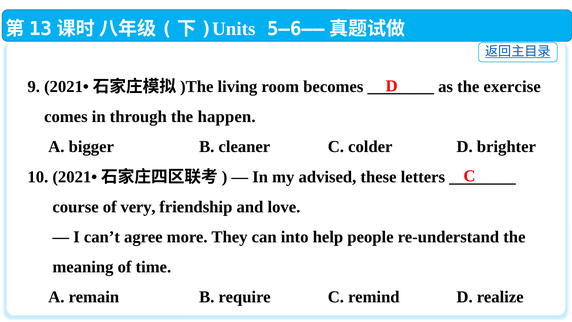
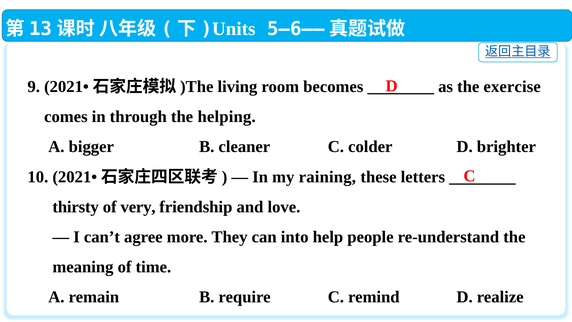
happen: happen -> helping (227, 117)
advised: advised -> raining (327, 177)
course: course -> thirsty (76, 207)
